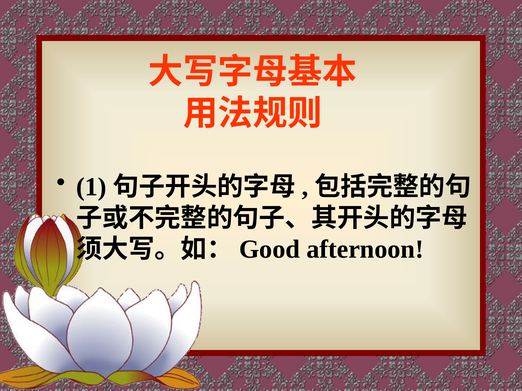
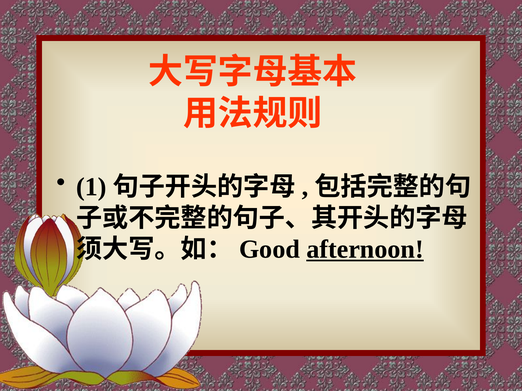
afternoon underline: none -> present (365, 250)
